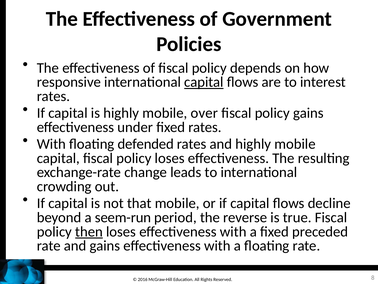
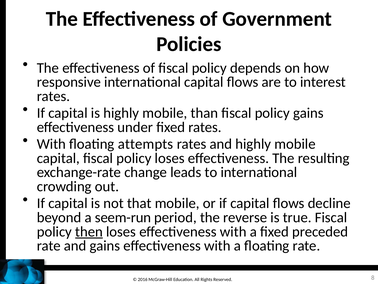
capital underline: present -> none (204, 82)
over: over -> than (204, 113)
defended: defended -> attempts (146, 144)
